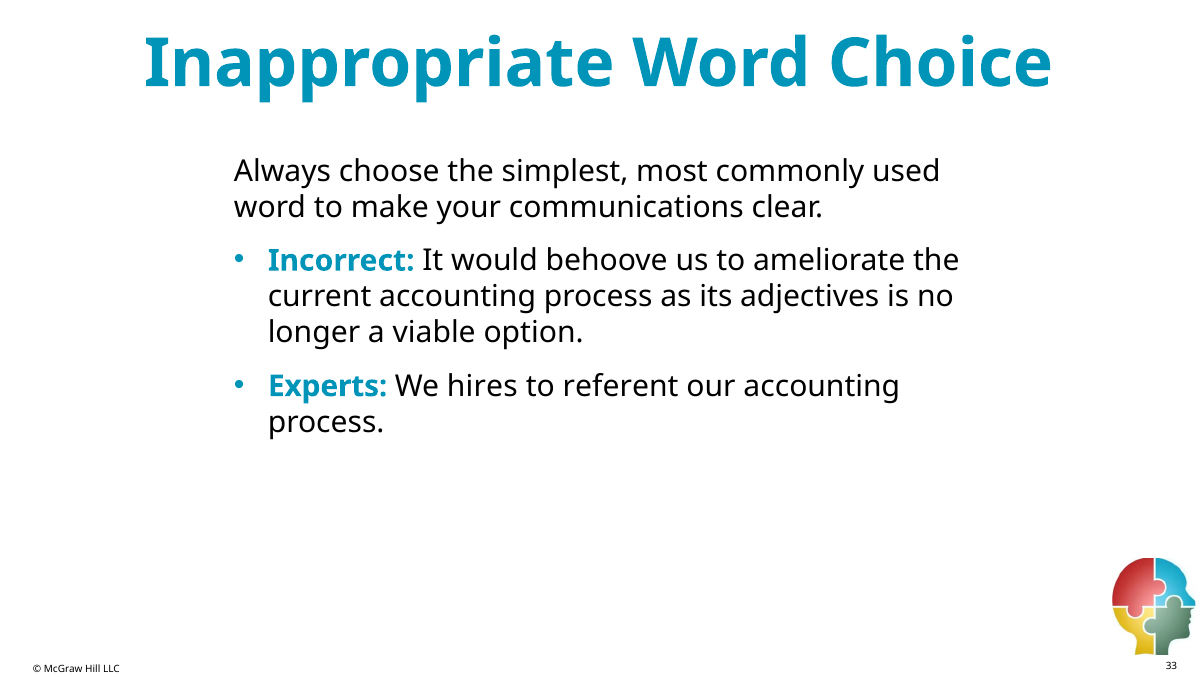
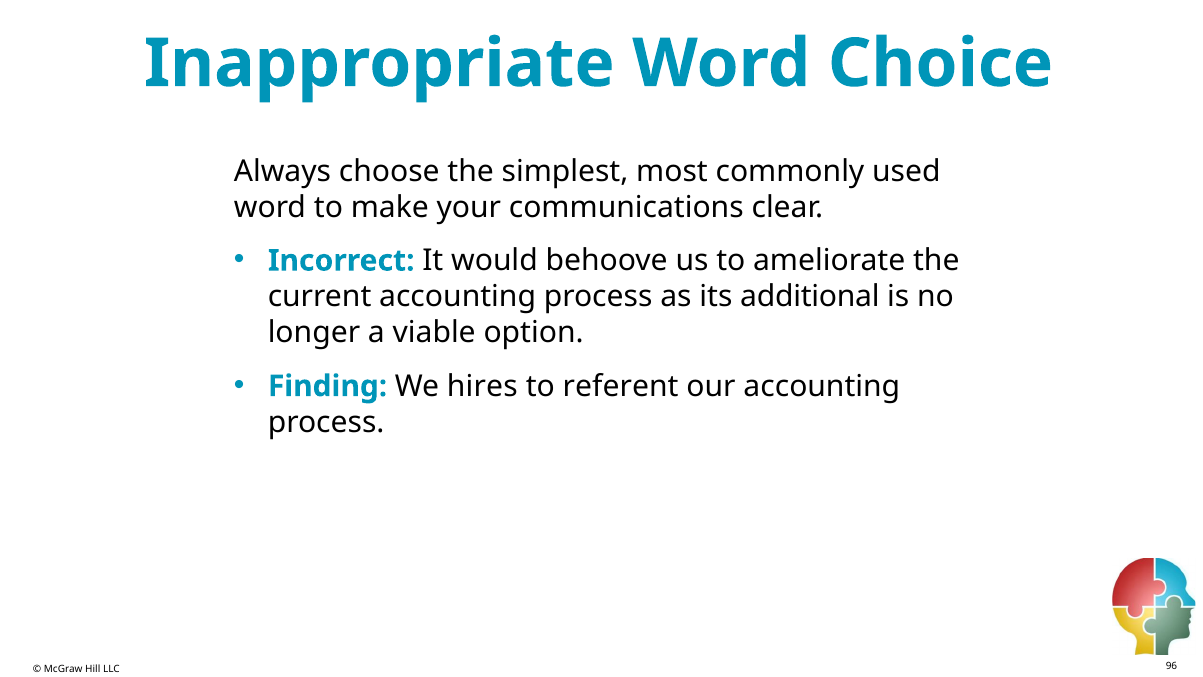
adjectives: adjectives -> additional (810, 297)
Experts: Experts -> Finding (327, 386)
33: 33 -> 96 (1171, 666)
